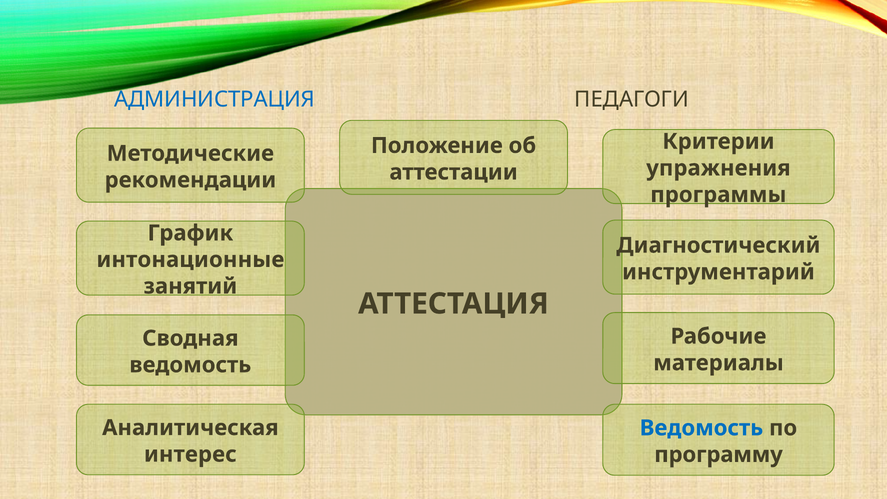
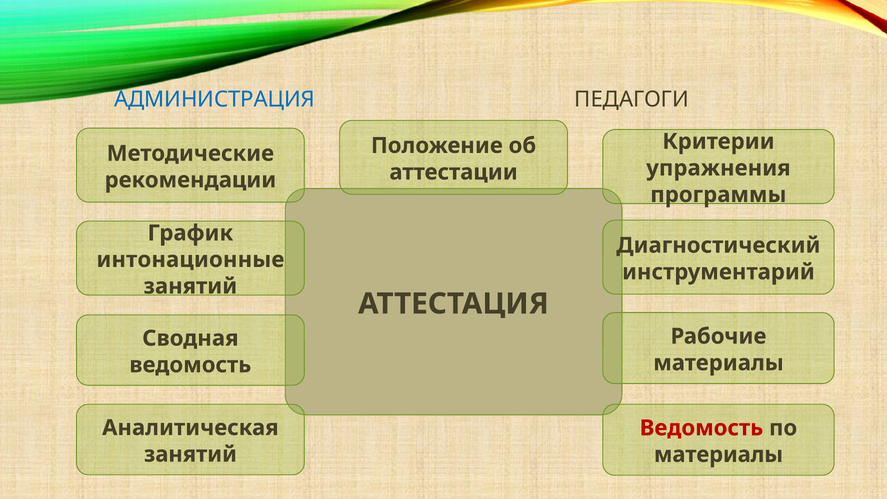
Ведомость colour: blue -> red (701, 428)
интерес: интерес -> занятий (190, 454)
программу: программу -> материалы (719, 455)
